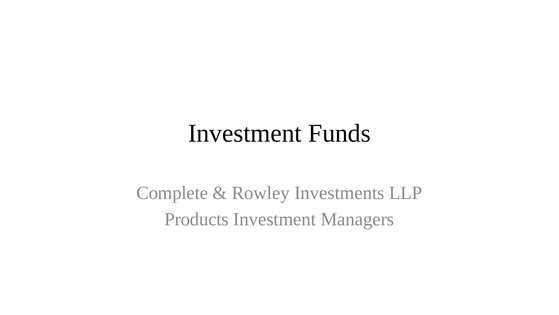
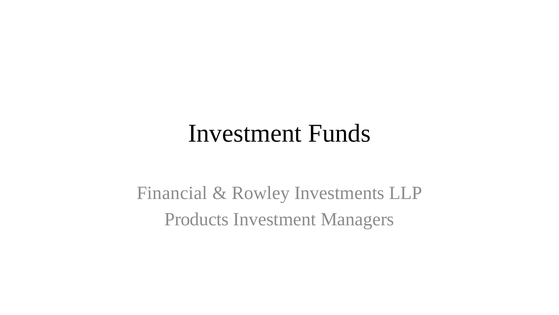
Complete: Complete -> Financial (172, 193)
